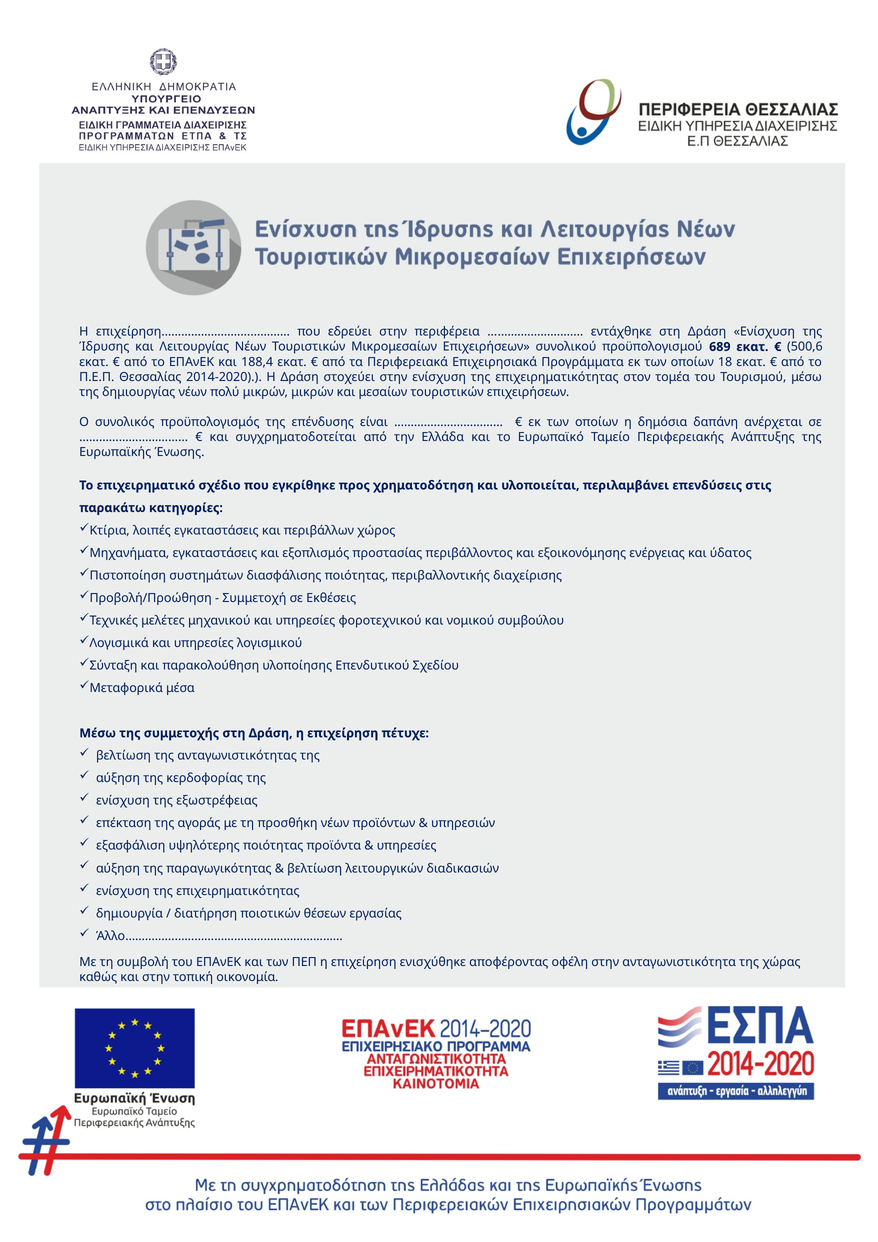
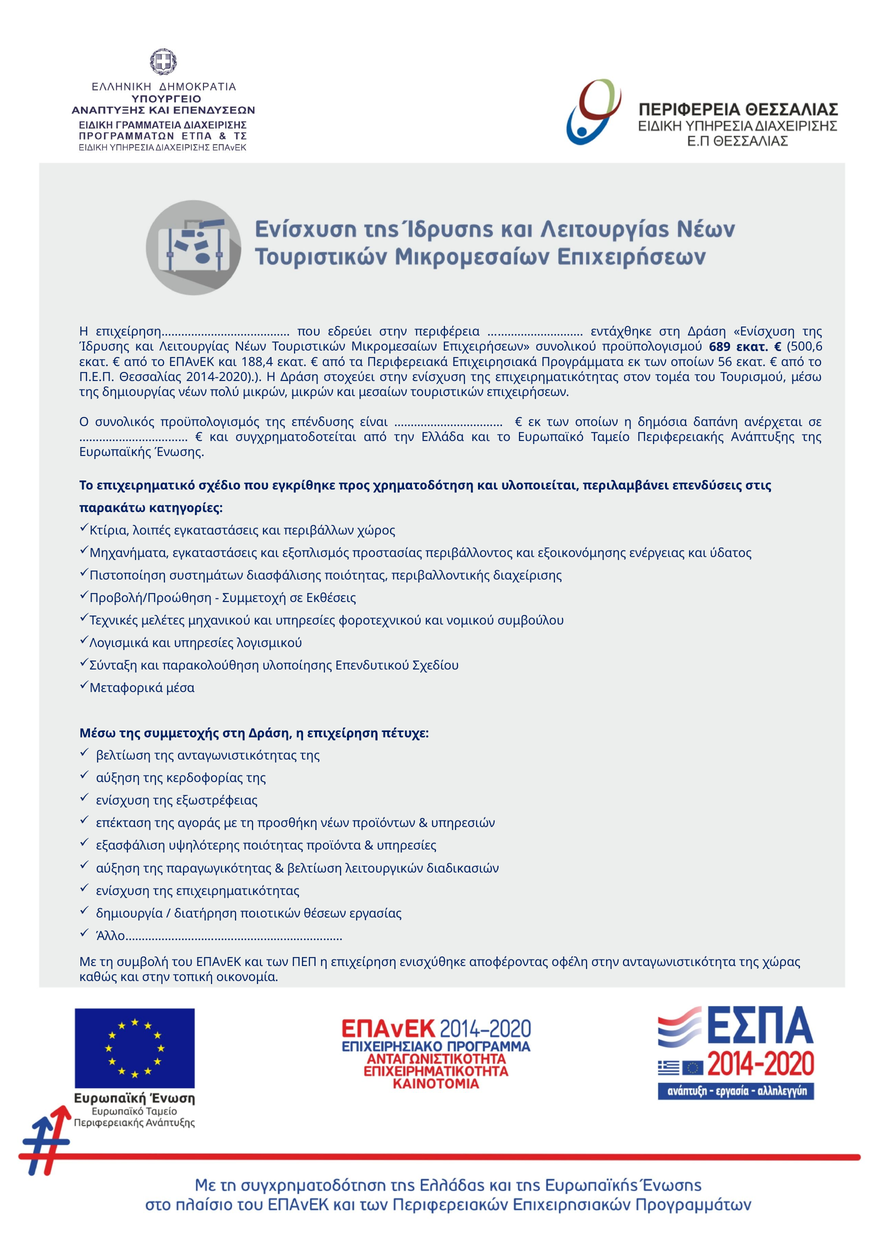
18: 18 -> 56 (725, 362)
